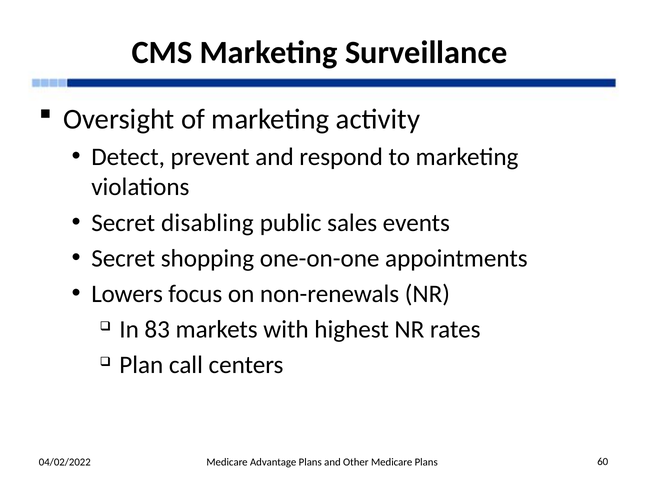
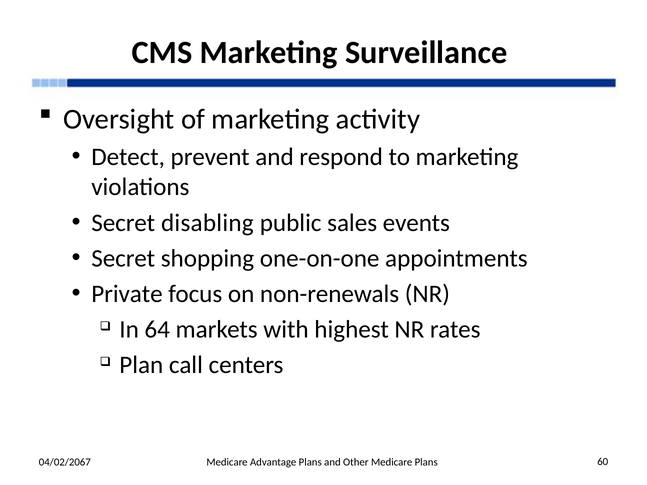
Lowers: Lowers -> Private (127, 294)
83: 83 -> 64 (157, 330)
04/02/2022: 04/02/2022 -> 04/02/2067 (65, 462)
